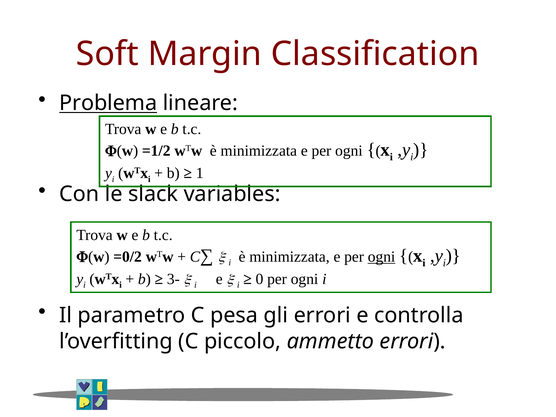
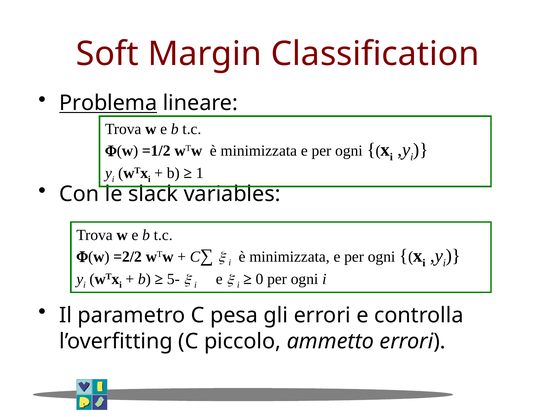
=0/2: =0/2 -> =2/2 (128, 257)
ogni underline: present -> none (382, 257)
3-: 3- -> 5- (173, 279)
